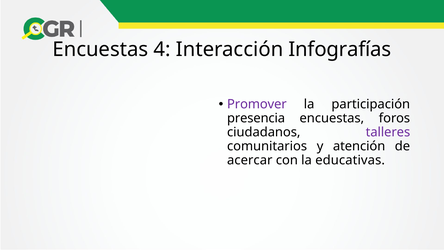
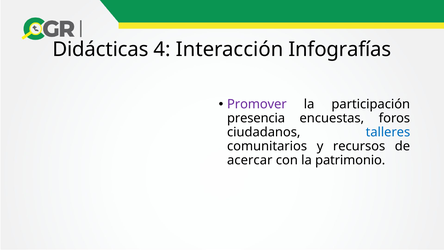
Encuestas: Encuestas -> Didácticas (100, 49)
talleres colour: purple -> blue (388, 132)
atención: atención -> recursos (359, 146)
educativas: educativas -> patrimonio (350, 160)
